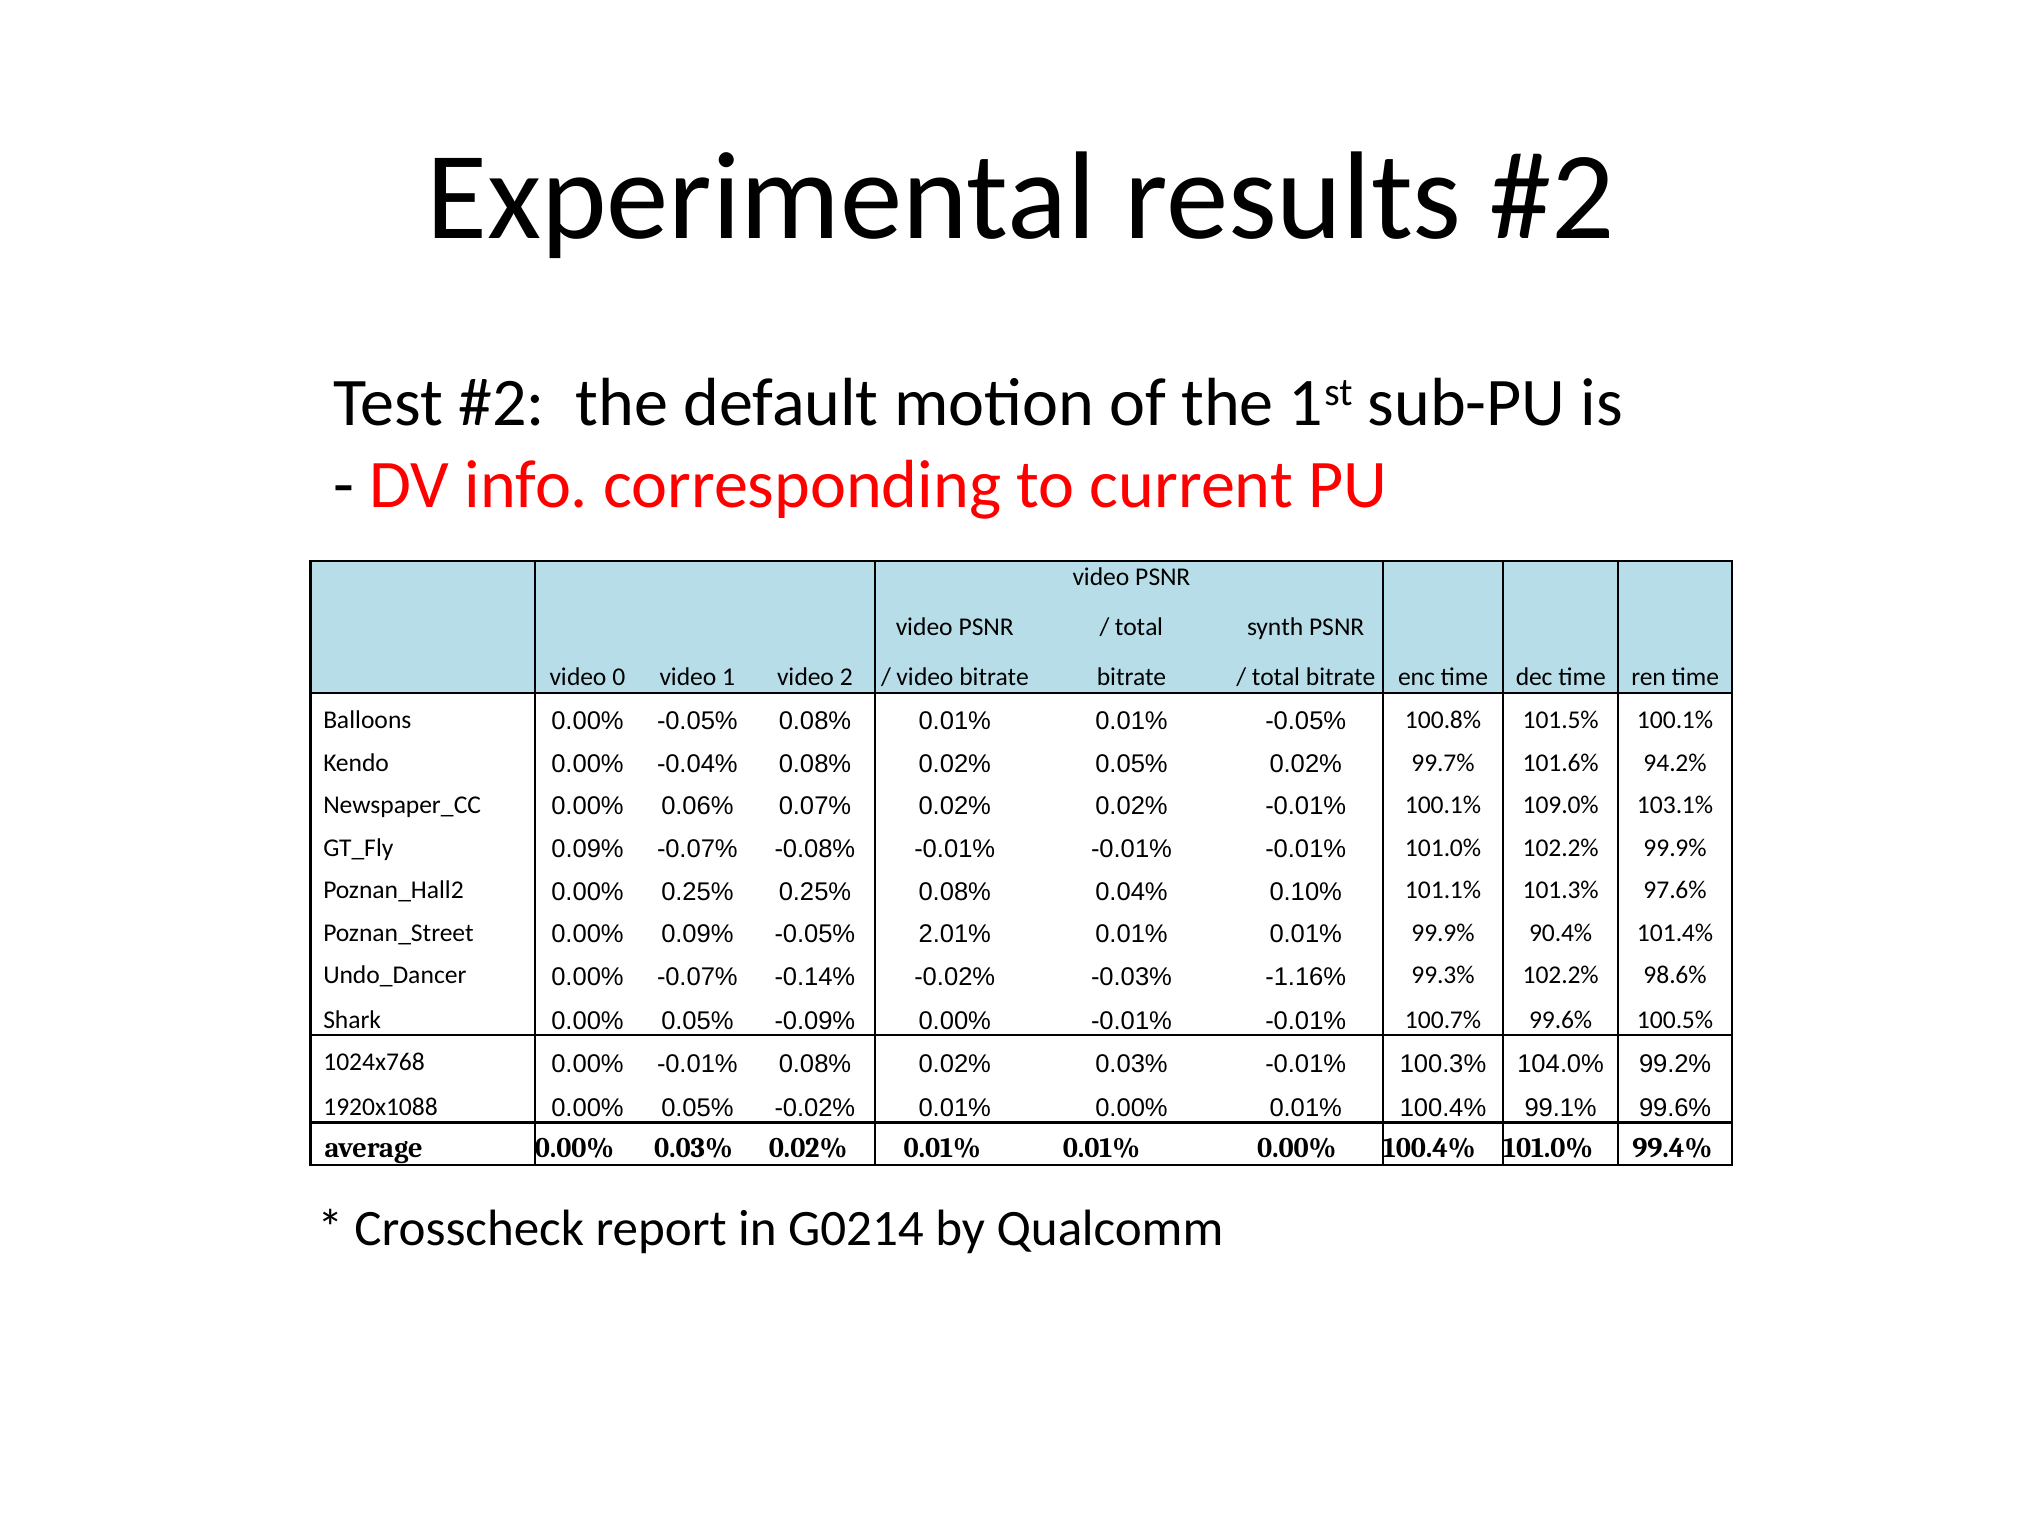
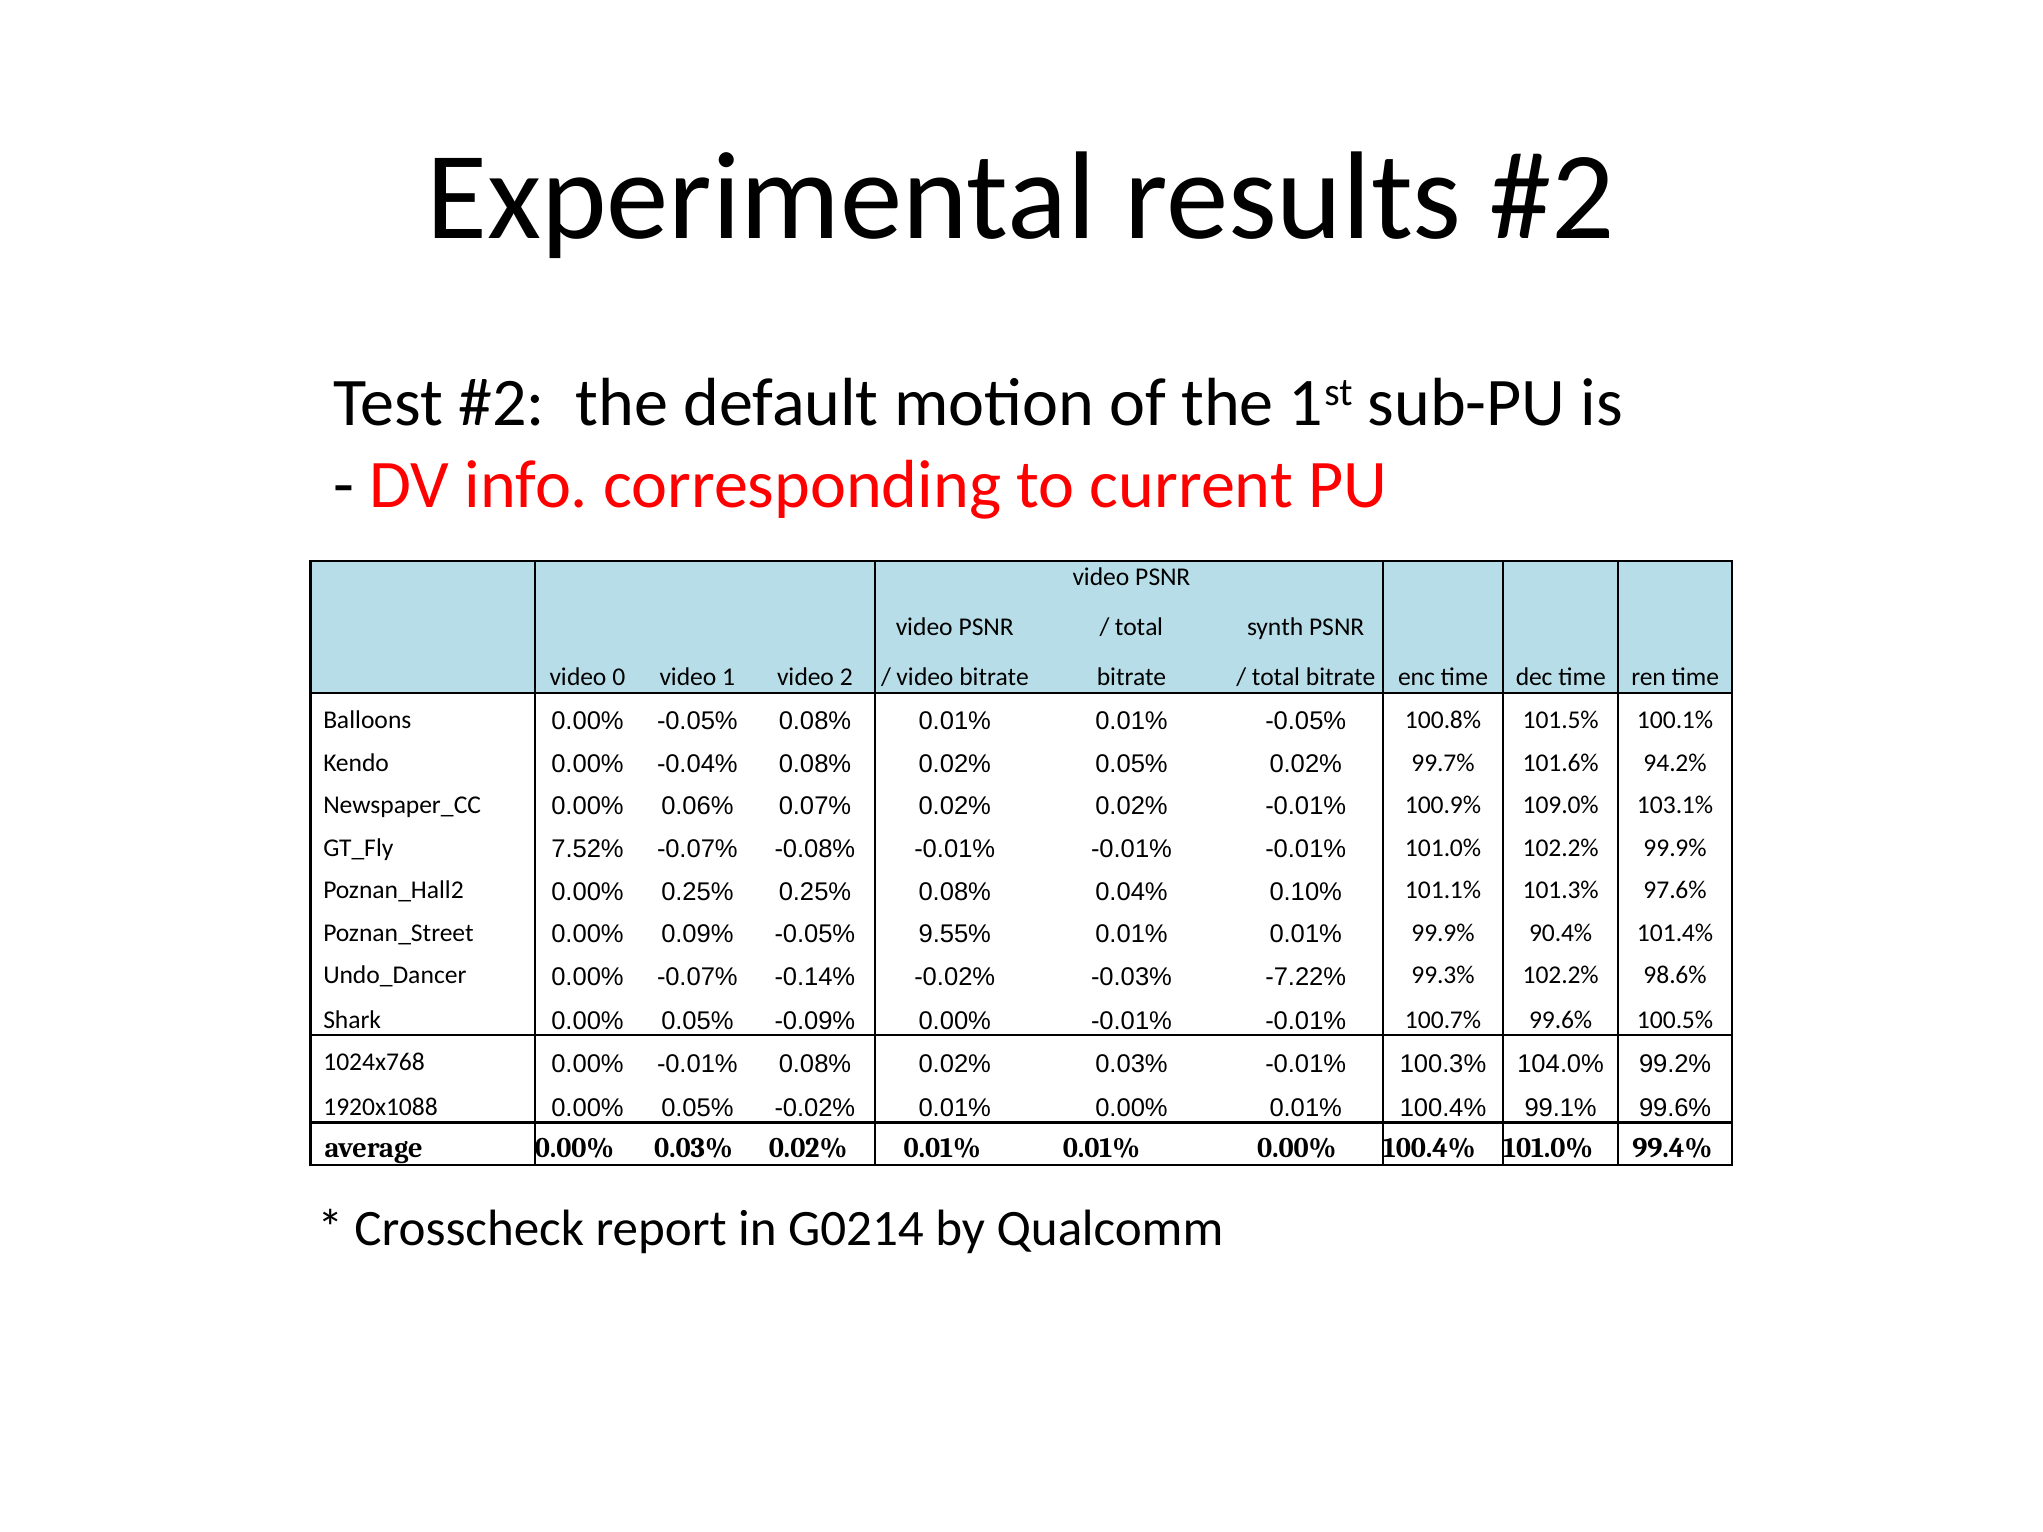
-0.01% 100.1%: 100.1% -> 100.9% (1443, 805)
0.09%: 0.09% -> 7.52% (588, 849)
2.01%: 2.01% -> 9.55% (955, 934)
-1.16%: -1.16% -> -7.22% (1306, 977)
